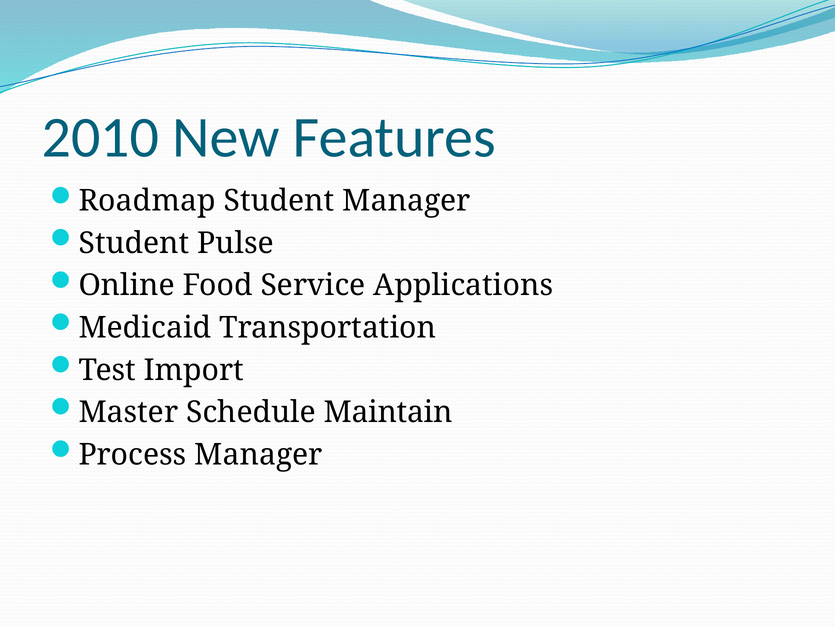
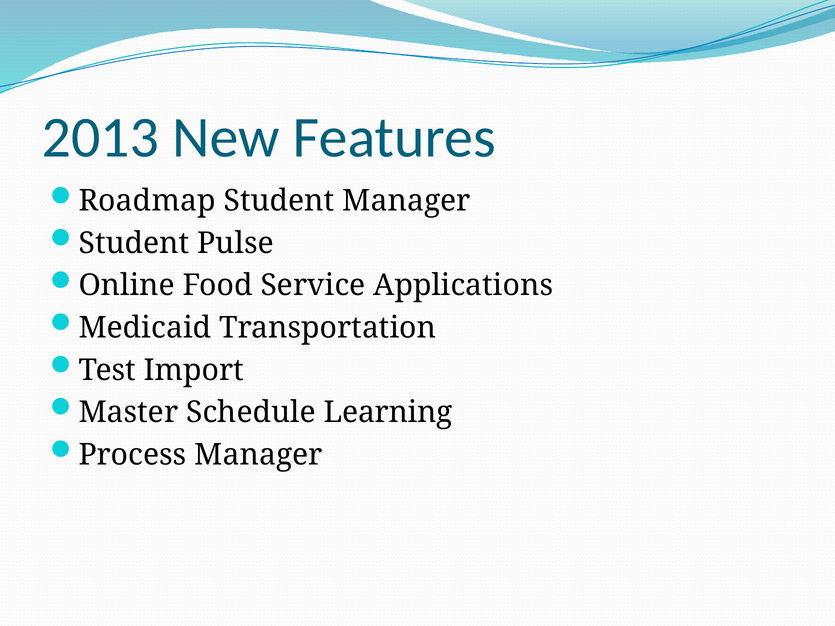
2010: 2010 -> 2013 (100, 138)
Maintain: Maintain -> Learning (388, 412)
